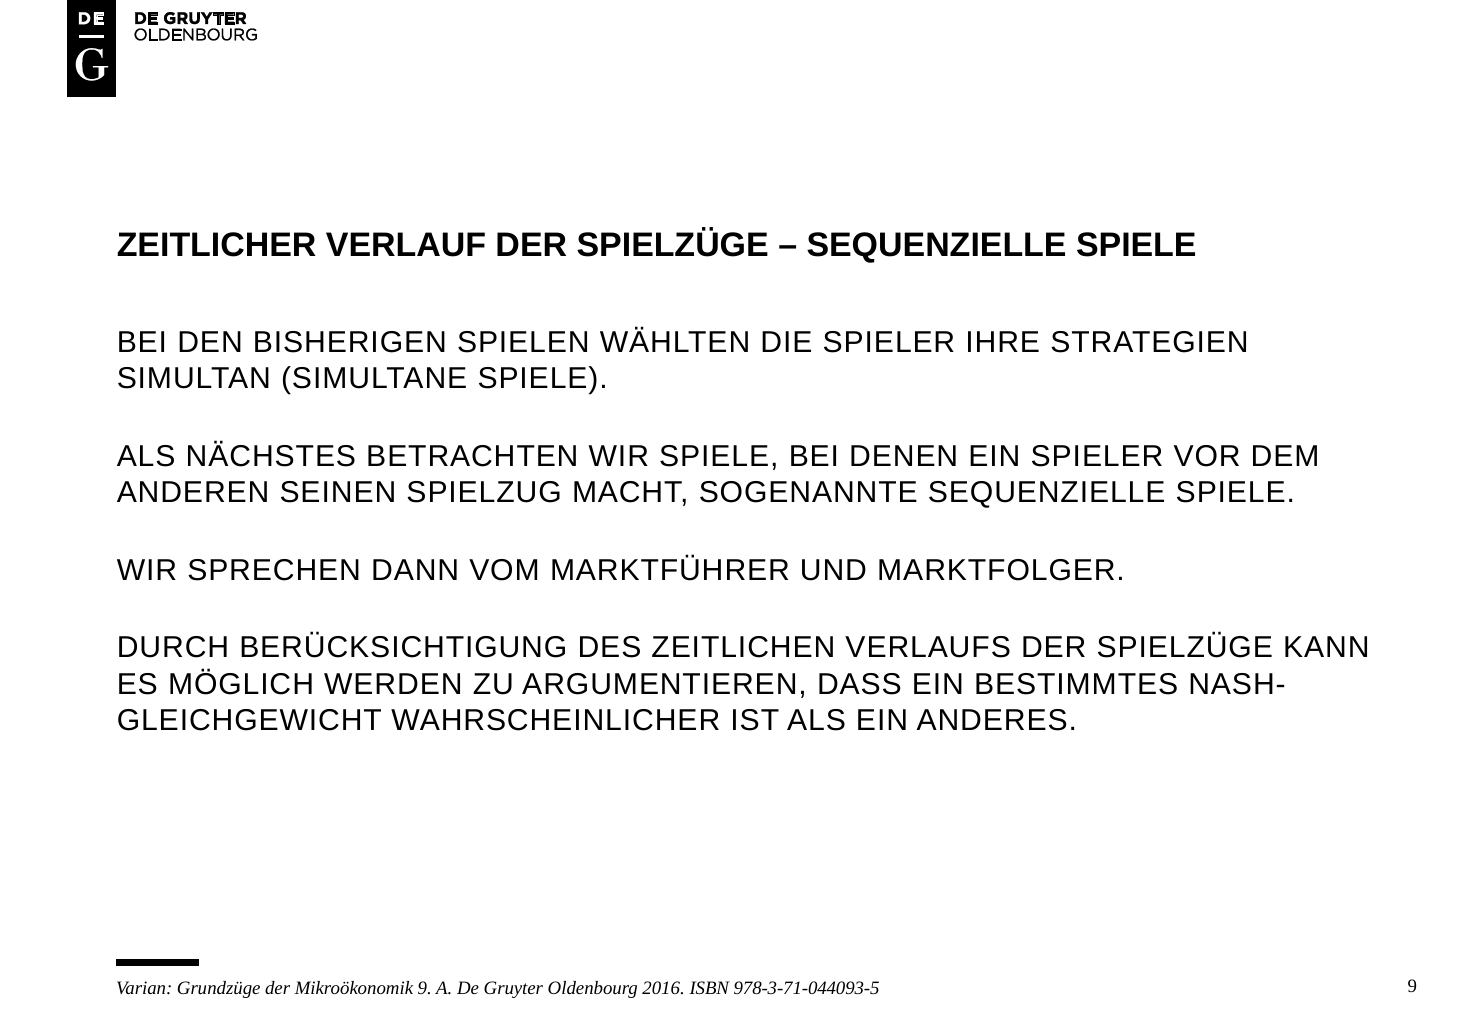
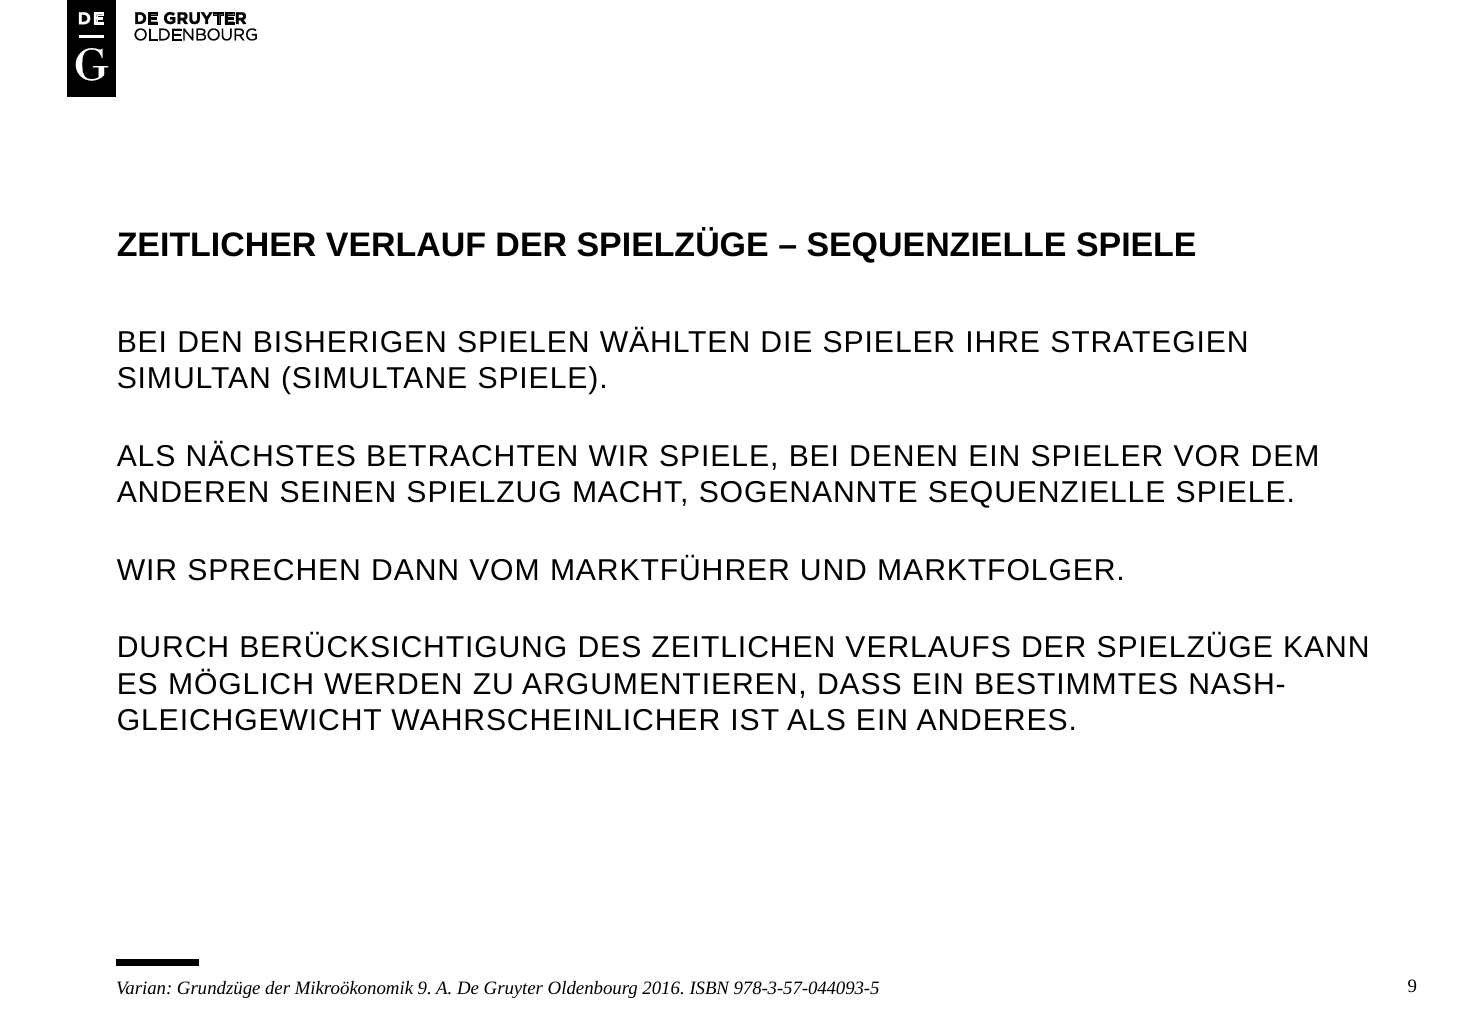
978-3-71-044093-5: 978-3-71-044093-5 -> 978-3-57-044093-5 (807, 988)
